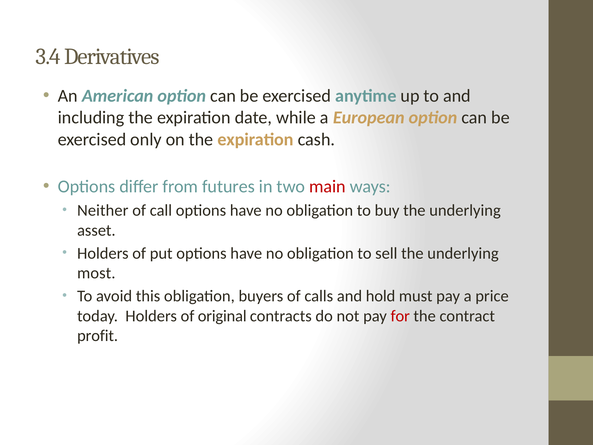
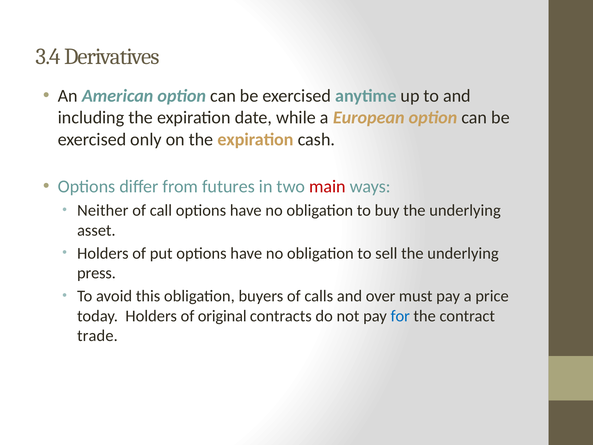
most: most -> press (96, 273)
hold: hold -> over (381, 296)
for colour: red -> blue (400, 316)
profit: profit -> trade (97, 336)
